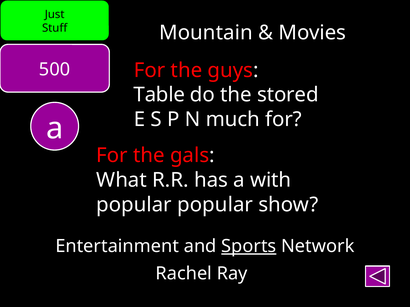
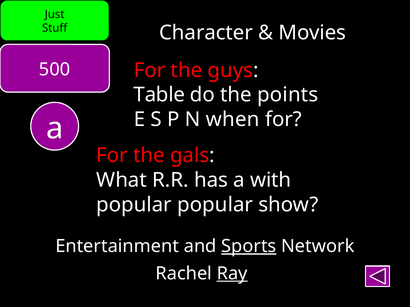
Mountain: Mountain -> Character (206, 33)
stored: stored -> points (288, 95)
much: much -> when (233, 120)
Ray underline: none -> present (232, 274)
